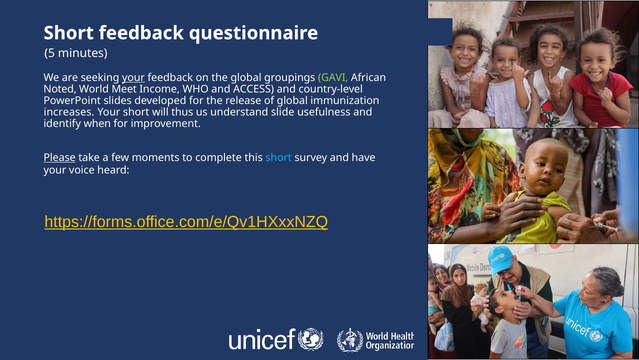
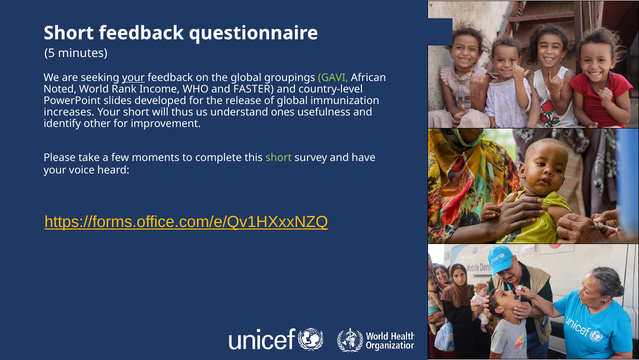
Meet: Meet -> Rank (124, 89)
ACCESS: ACCESS -> FASTER (254, 89)
slide: slide -> ones (283, 112)
when: when -> other (97, 123)
Please underline: present -> none (60, 157)
short colour: light blue -> light green (279, 157)
